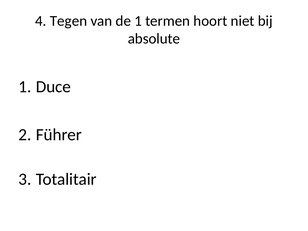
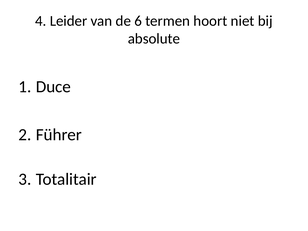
Tegen: Tegen -> Leider (69, 21)
de 1: 1 -> 6 (138, 21)
